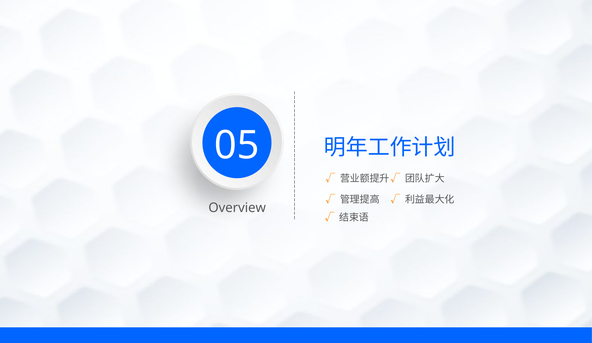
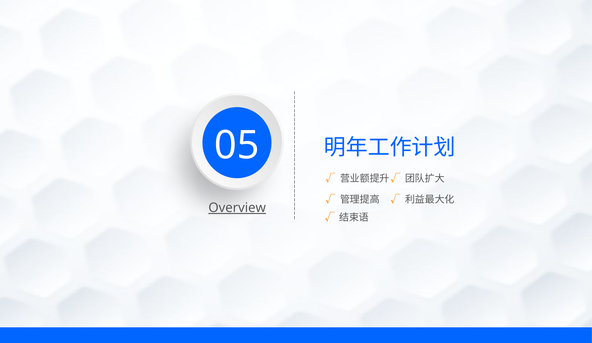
Overview underline: none -> present (237, 208)
